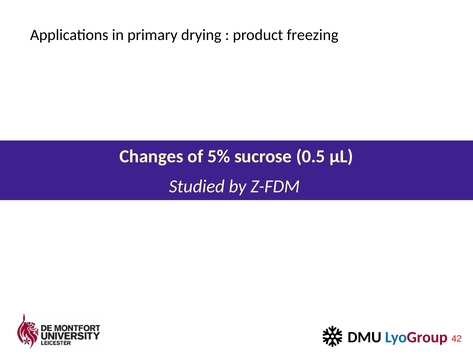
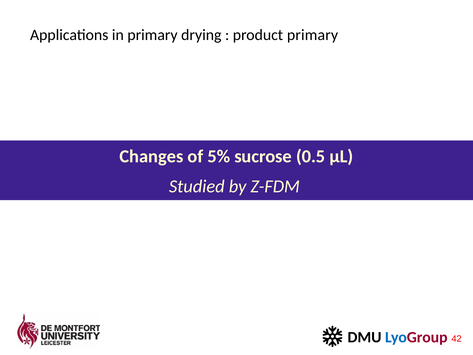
product freezing: freezing -> primary (313, 35)
